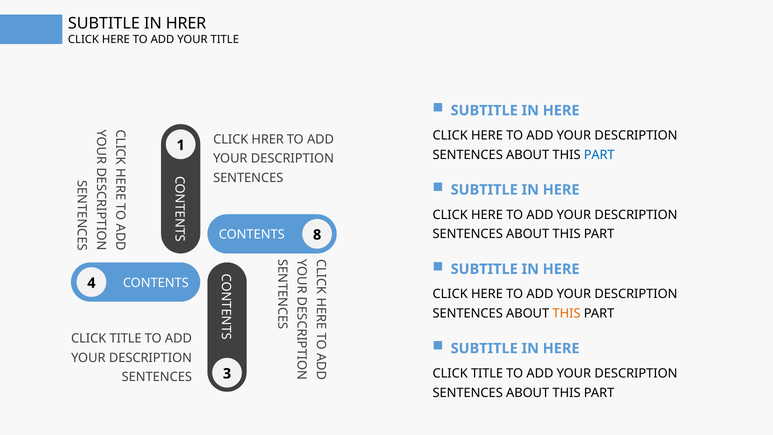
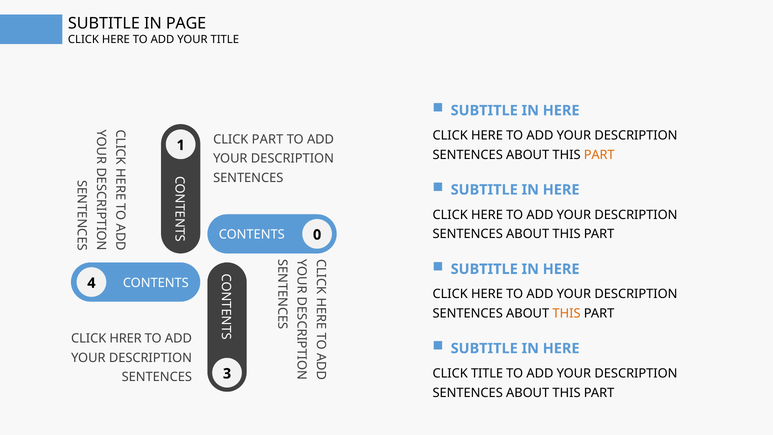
IN HRER: HRER -> PAGE (186, 23)
CLICK HRER: HRER -> PART (268, 139)
PART colour: blue -> orange (599, 155)
8: 8 -> 0 (317, 235)
TITLE: TITLE -> HRER (126, 338)
